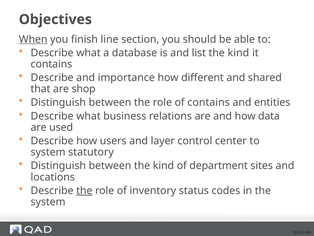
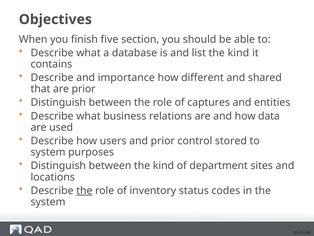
When underline: present -> none (33, 39)
line: line -> five (110, 39)
are shop: shop -> prior (84, 89)
of contains: contains -> captures (209, 102)
and layer: layer -> prior (163, 141)
center: center -> stored (231, 141)
statutory: statutory -> purposes (91, 152)
